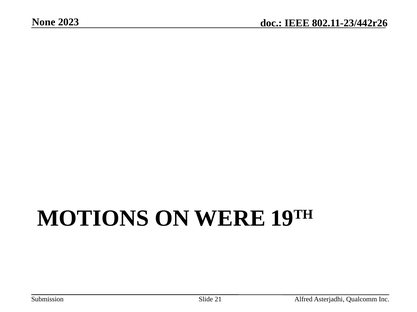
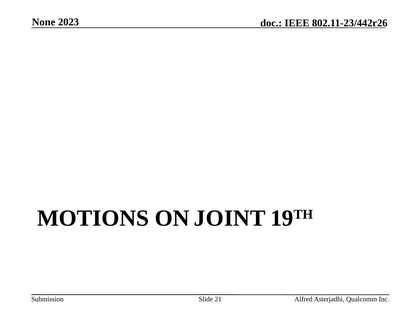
WERE: WERE -> JOINT (230, 219)
